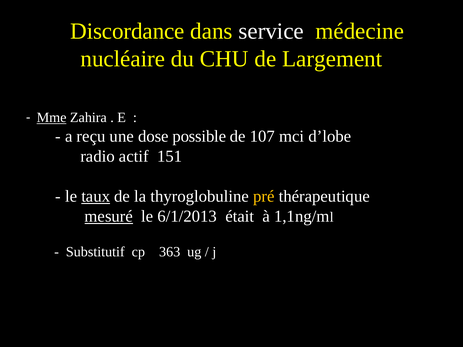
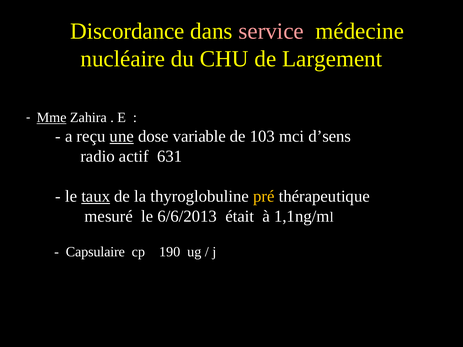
service colour: white -> pink (271, 31)
une underline: none -> present (122, 136)
possible: possible -> variable (199, 136)
107: 107 -> 103 (262, 136)
d’lobe: d’lobe -> d’sens (330, 136)
151: 151 -> 631 (170, 156)
mesuré underline: present -> none (109, 217)
6/1/2013: 6/1/2013 -> 6/6/2013 (187, 217)
Substitutif: Substitutif -> Capsulaire (95, 252)
363: 363 -> 190 (170, 252)
